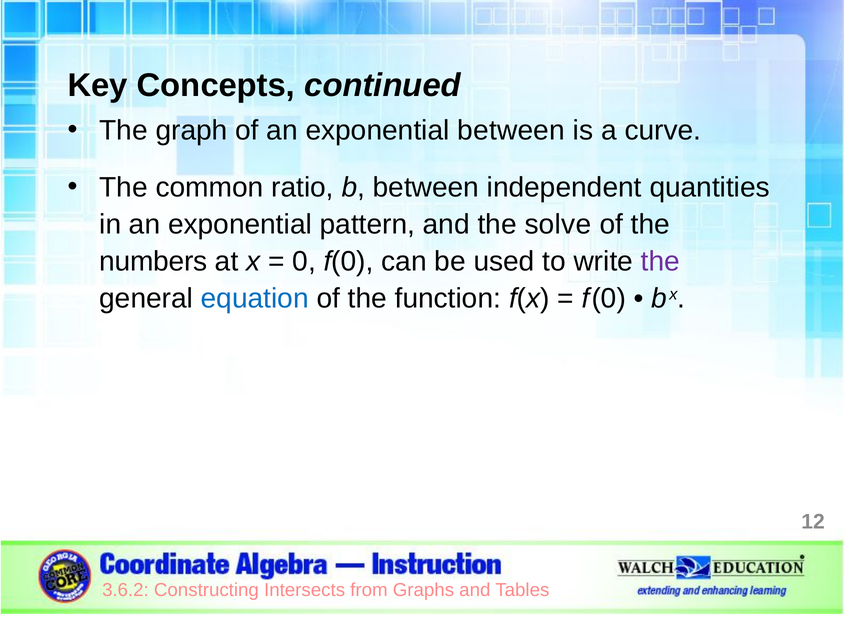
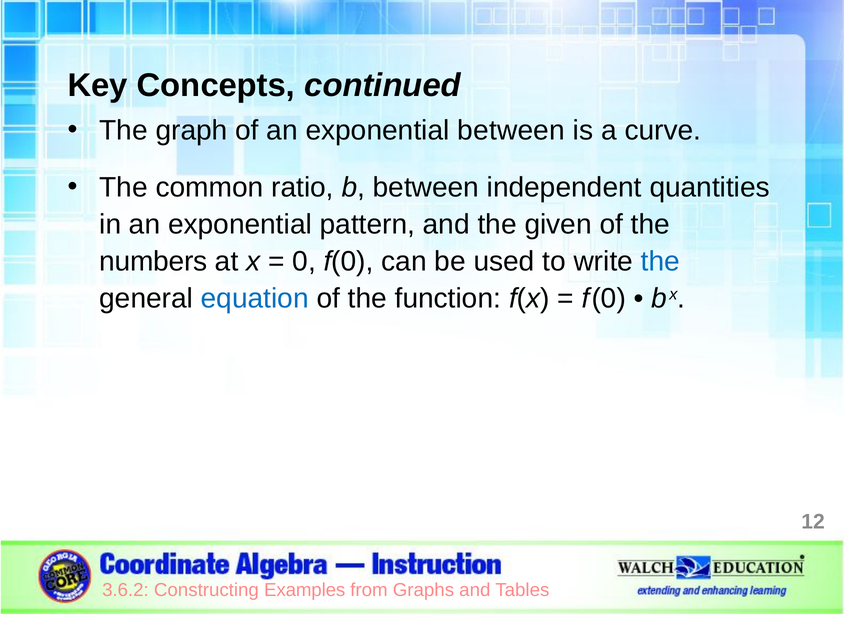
solve: solve -> given (558, 224)
the colour: purple -> blue (660, 262)
Intersects: Intersects -> Examples (305, 590)
